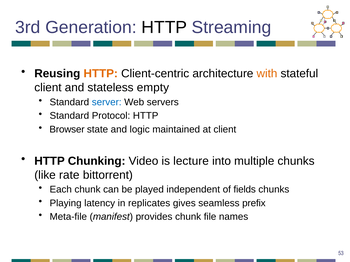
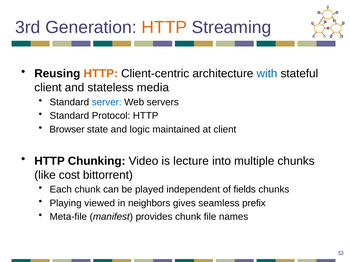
HTTP colour: black -> orange (164, 27)
with colour: orange -> blue (267, 74)
empty: empty -> media (153, 88)
rate: rate -> cost (69, 175)
latency: latency -> viewed (100, 203)
replicates: replicates -> neighbors (149, 203)
